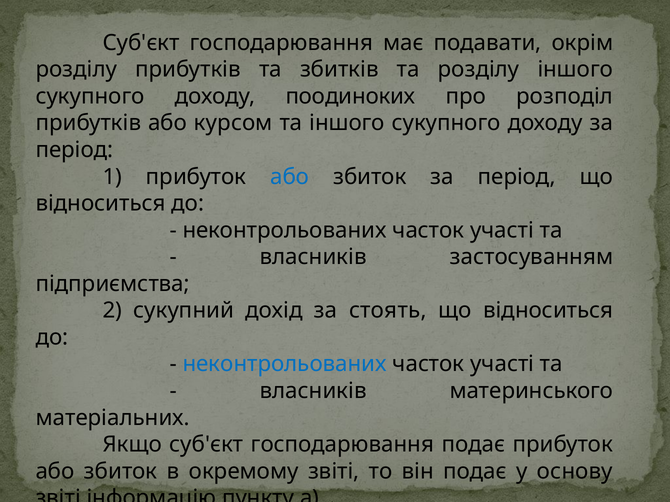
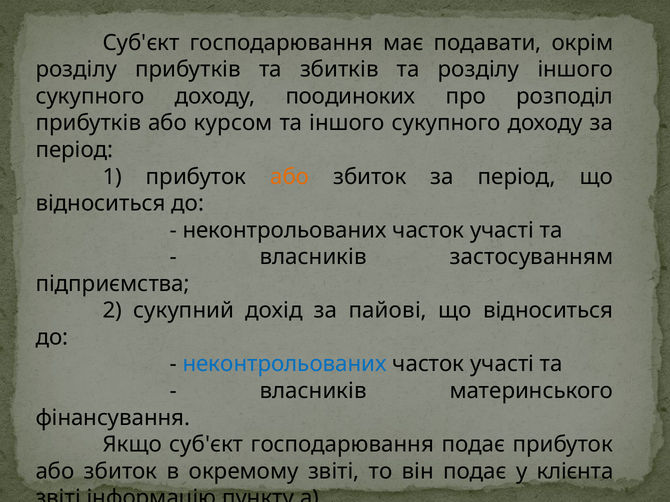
або colour: blue -> orange (290, 177)
стоять: стоять -> пайові (388, 311)
матеріальних: матеріальних -> фінансування (113, 418)
основу: основу -> клієнта (575, 472)
